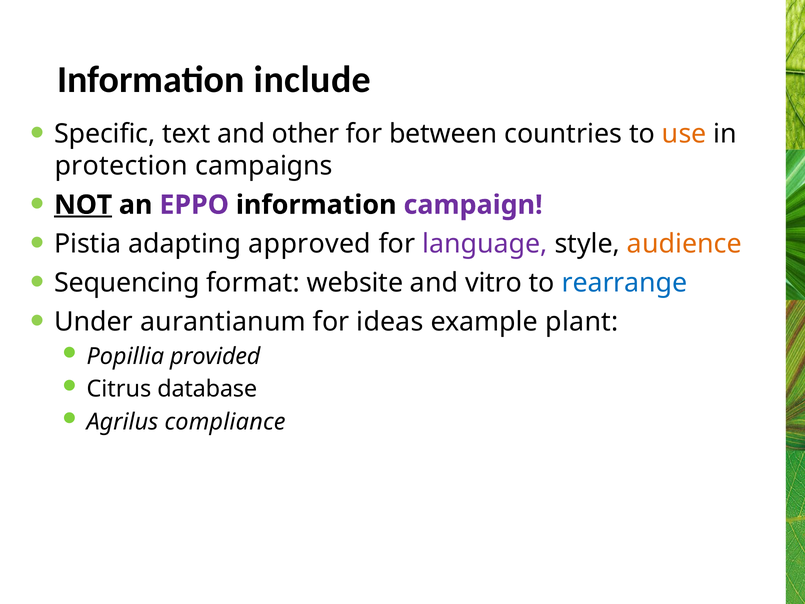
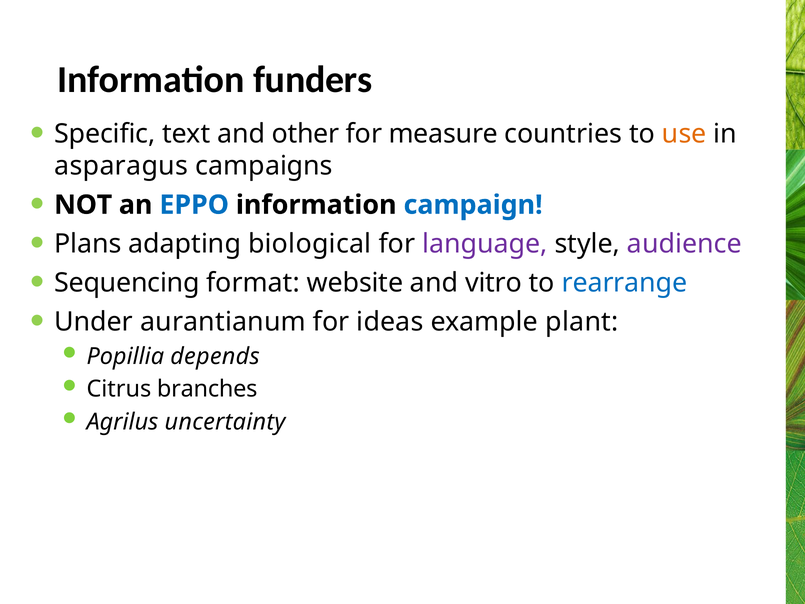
include: include -> funders (313, 80)
between: between -> measure (443, 134)
protection: protection -> asparagus (121, 166)
NOT underline: present -> none (83, 205)
EPPO colour: purple -> blue (194, 205)
campaign colour: purple -> blue (473, 205)
Pistia: Pistia -> Plans (88, 244)
approved: approved -> biological (310, 244)
audience colour: orange -> purple (684, 244)
provided: provided -> depends (215, 356)
database: database -> branches (207, 389)
compliance: compliance -> uncertainty (225, 422)
